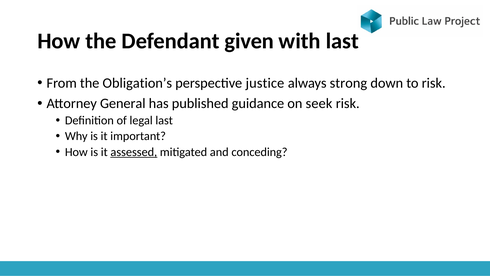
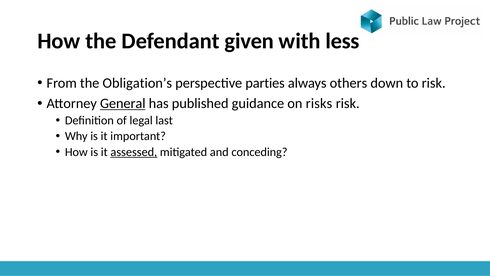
with last: last -> less (342, 41)
justice: justice -> parties (265, 83)
strong: strong -> others (348, 83)
General underline: none -> present (123, 103)
seek: seek -> risks (319, 103)
